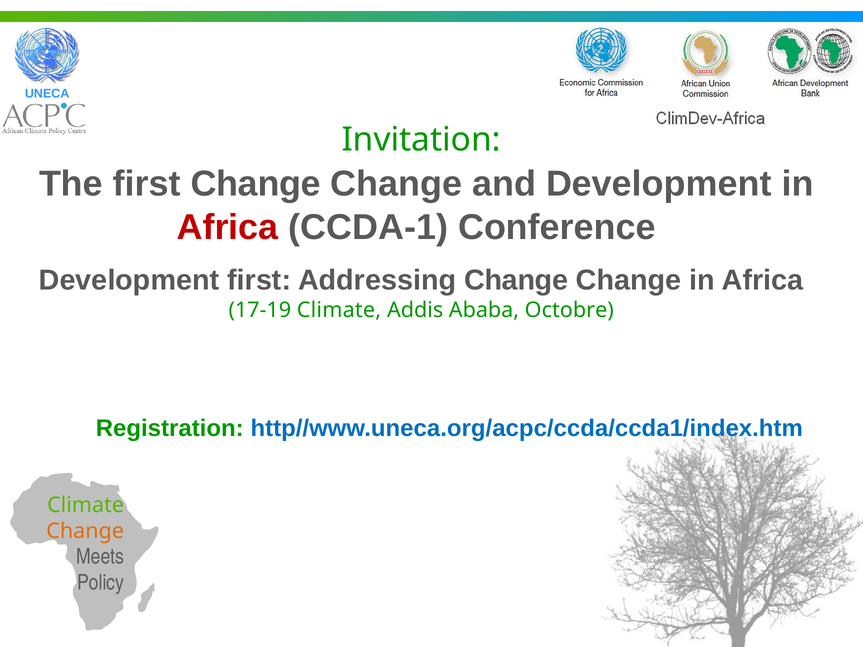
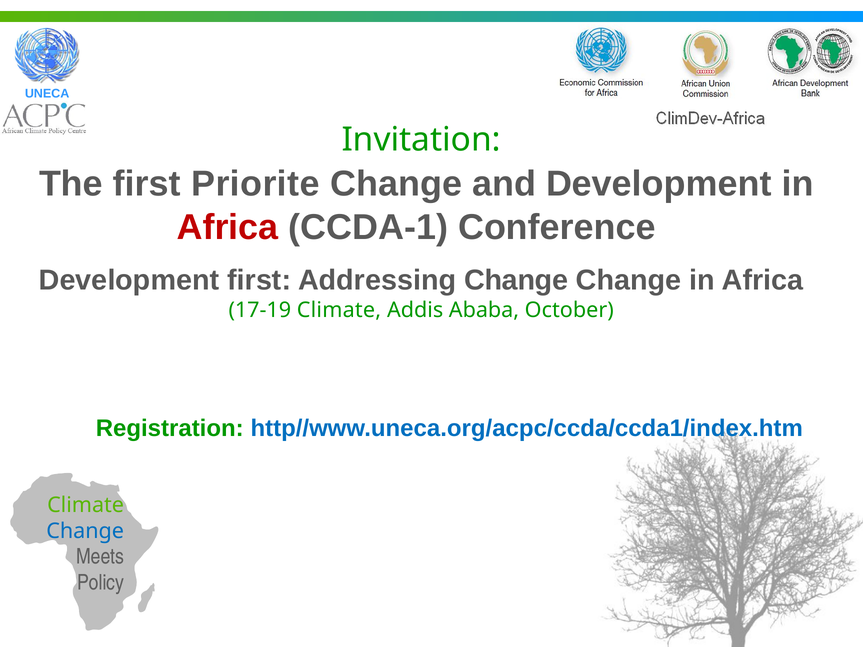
first Change: Change -> Priorite (255, 184)
Octobre: Octobre -> October (569, 310)
Change colour: orange -> blue (85, 531)
